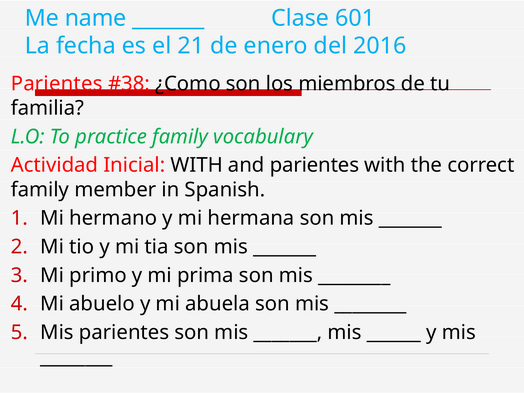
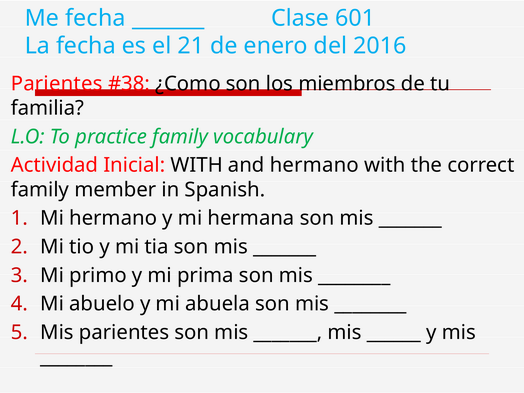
Me name: name -> fecha (95, 18)
and parientes: parientes -> hermano (314, 165)
